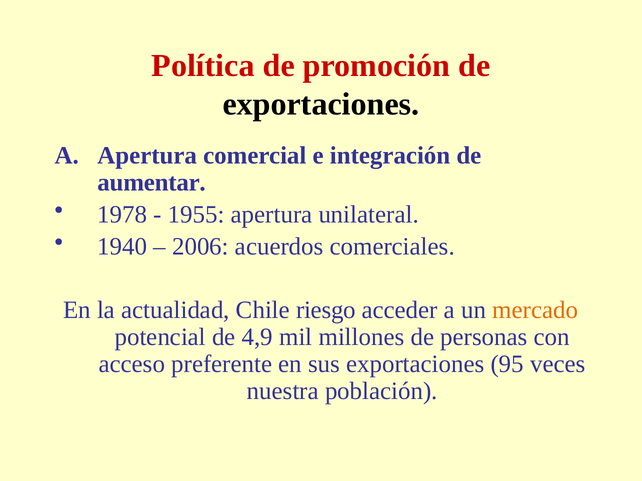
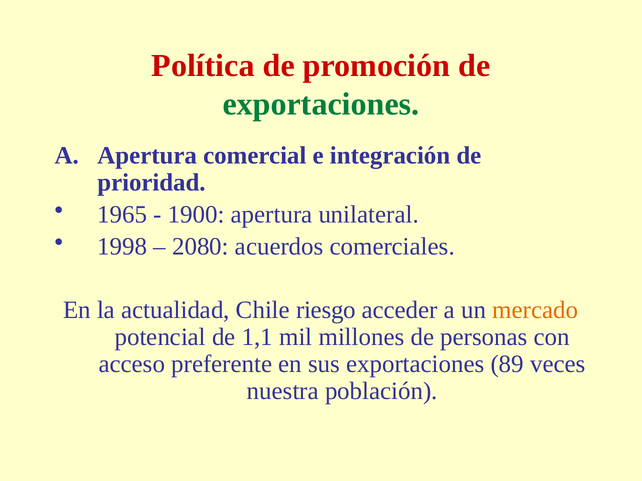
exportaciones colour: black -> green (321, 104)
aumentar: aumentar -> prioridad (151, 183)
1978: 1978 -> 1965 (122, 215)
1955: 1955 -> 1900 (196, 215)
1940: 1940 -> 1998 (122, 247)
2006: 2006 -> 2080 (200, 247)
4,9: 4,9 -> 1,1 (257, 337)
95: 95 -> 89 (507, 364)
